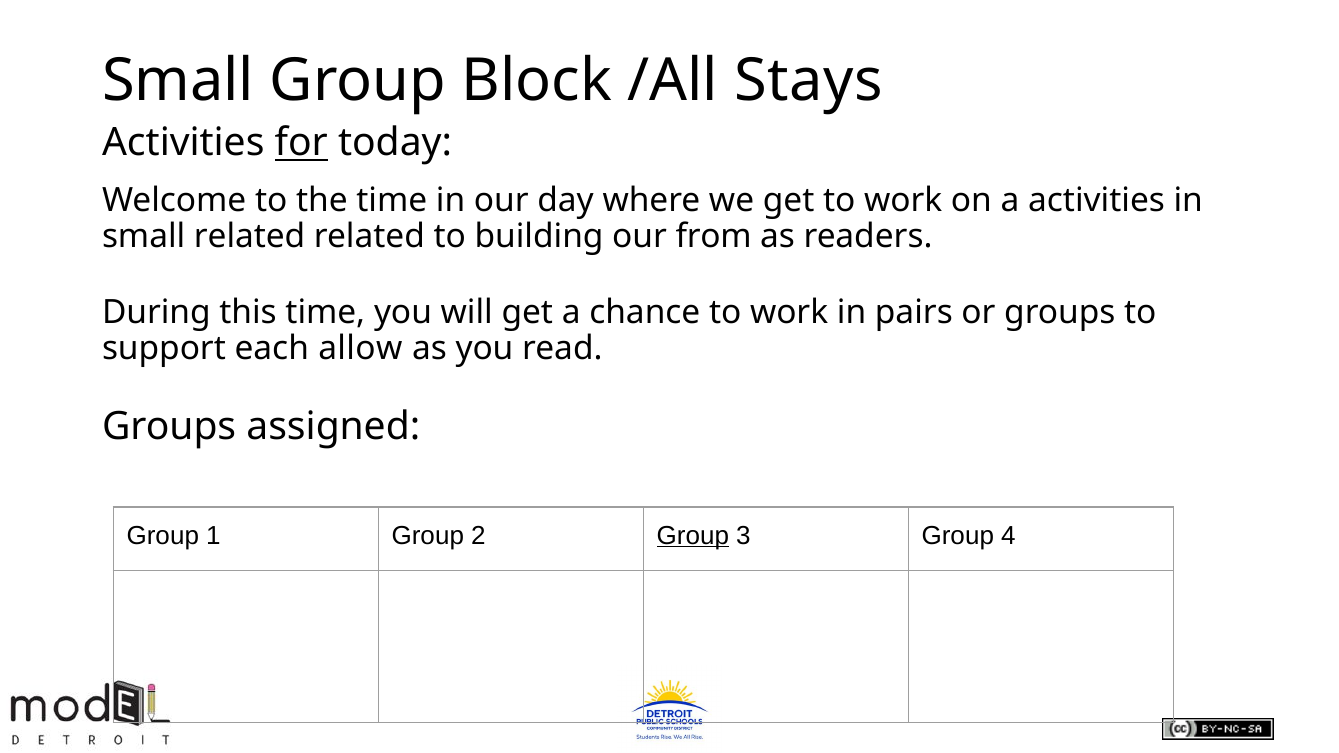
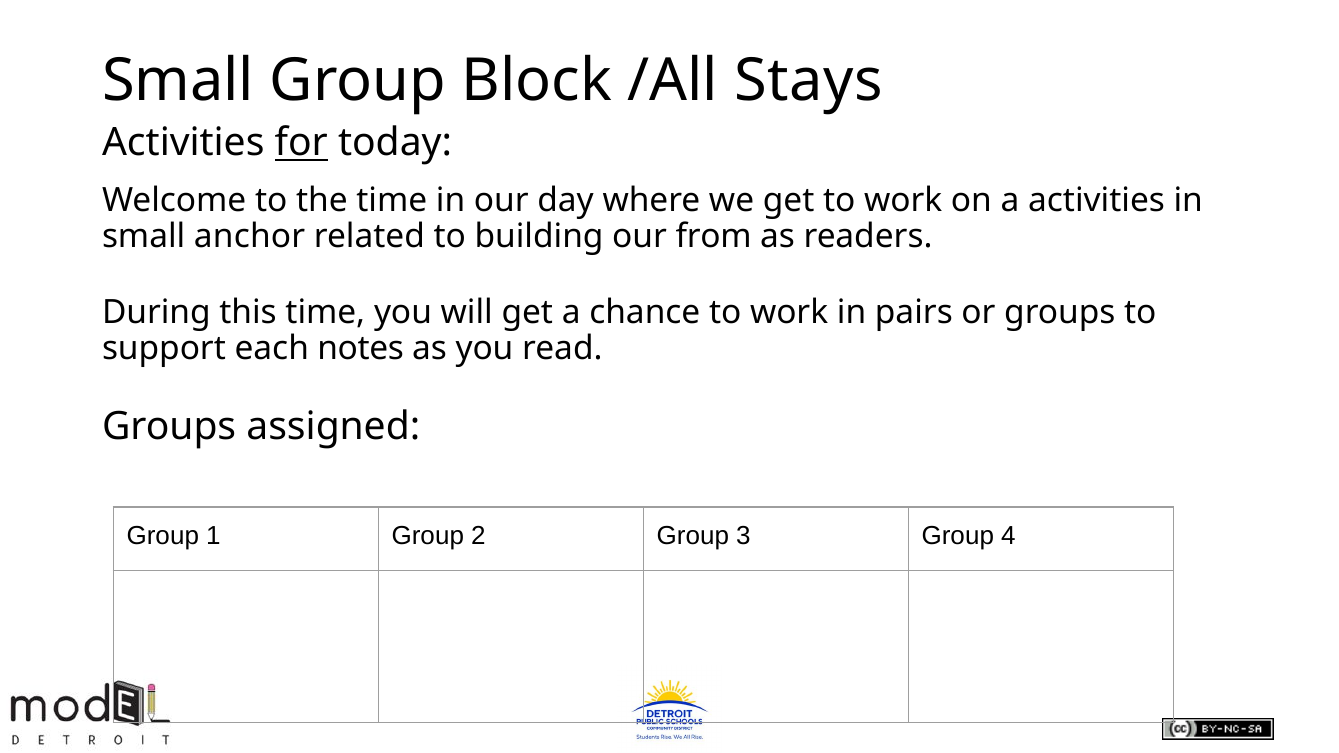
small related: related -> anchor (250, 237)
allow: allow -> notes (361, 348)
Group underline: present -> none (693, 536)
